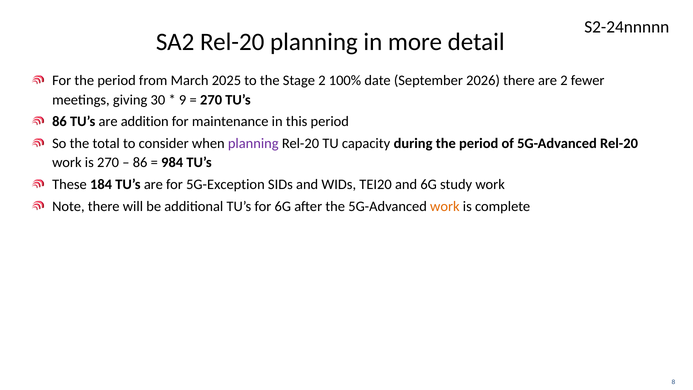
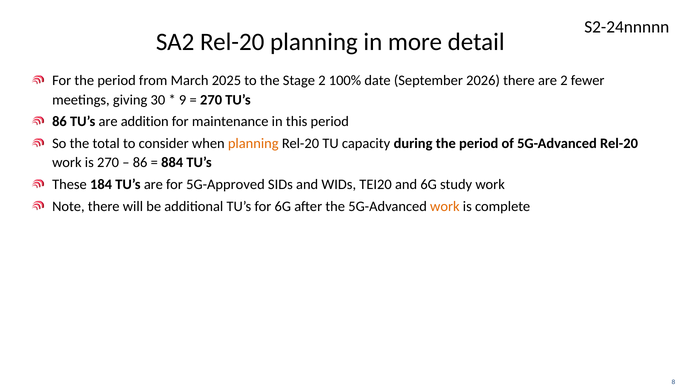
planning colour: purple -> orange (253, 144)
984: 984 -> 884 (172, 163)
5G-Exception: 5G-Exception -> 5G-Approved (225, 185)
